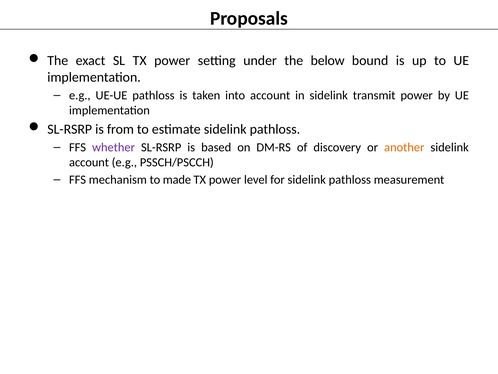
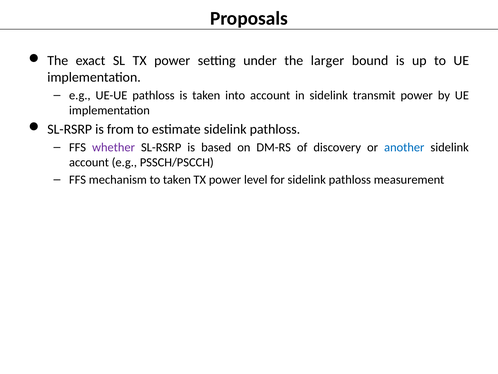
below: below -> larger (327, 61)
another colour: orange -> blue (404, 147)
to made: made -> taken (177, 179)
